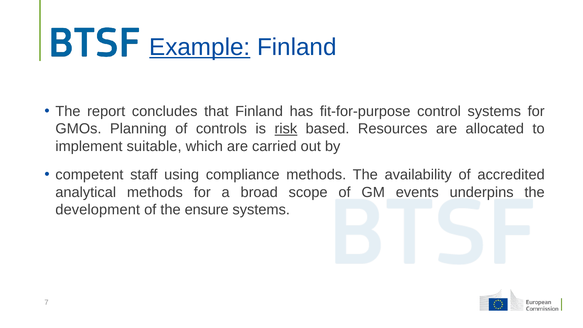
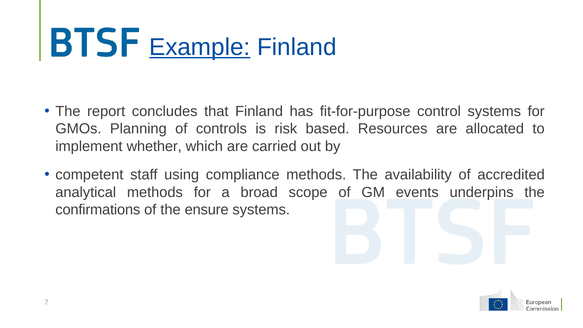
risk underline: present -> none (286, 129)
suitable: suitable -> whether (154, 146)
development: development -> confirmations (98, 210)
